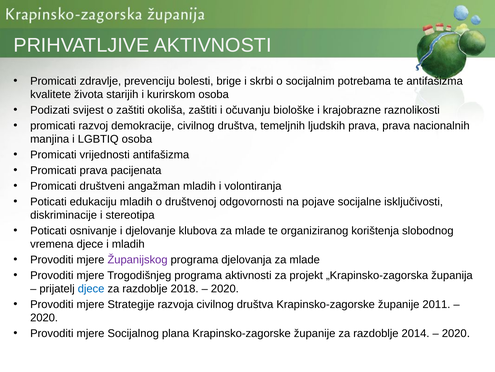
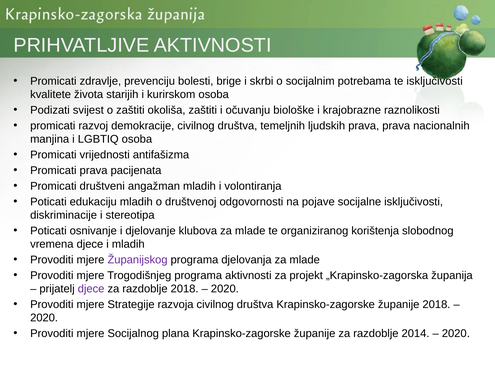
te antifašizma: antifašizma -> isključivosti (435, 81)
djece colour: blue -> purple (91, 288)
županije 2011: 2011 -> 2018 (436, 304)
